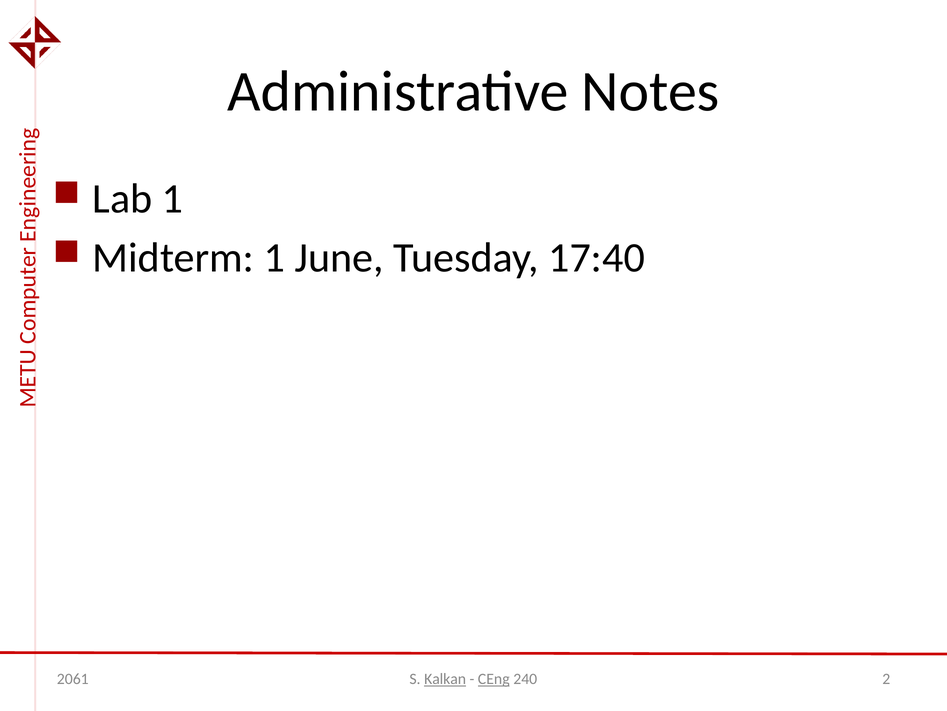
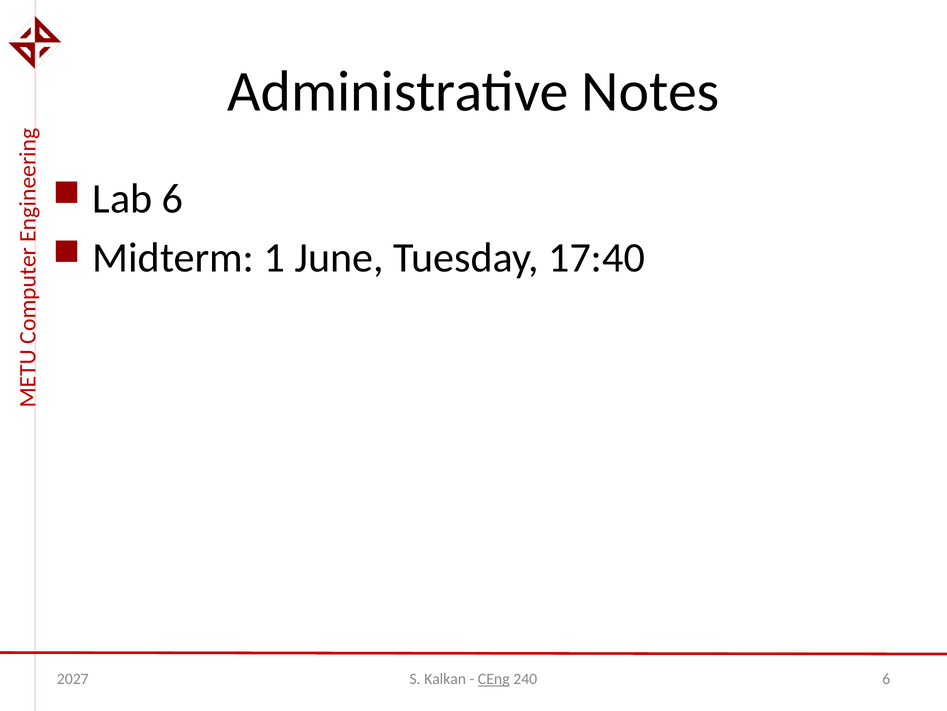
Lab 1: 1 -> 6 (172, 199)
2061: 2061 -> 2027 (73, 678)
Kalkan underline: present -> none (445, 678)
240 2: 2 -> 6 (886, 678)
